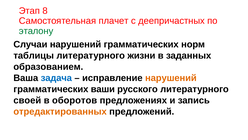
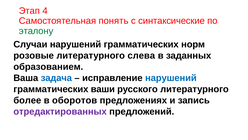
8: 8 -> 4 (45, 11)
плачет: плачет -> понять (114, 21)
деепричастных: деепричастных -> синтаксические (172, 21)
таблицы: таблицы -> розовые (34, 55)
жизни: жизни -> слева (141, 55)
нарушений colour: orange -> blue (171, 78)
своей: своей -> более (27, 100)
отредактированных colour: orange -> purple (60, 111)
